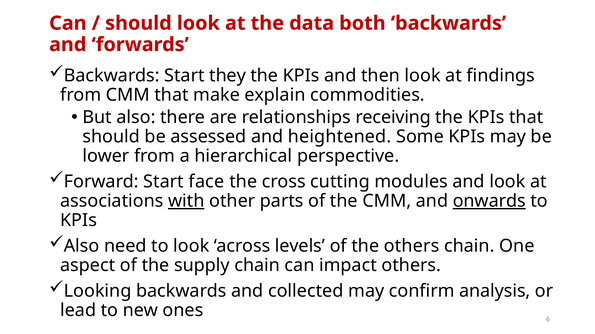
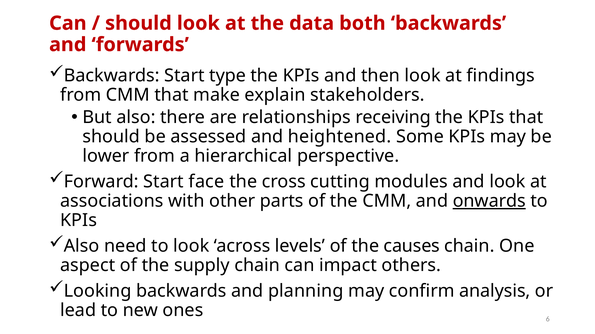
they: they -> type (228, 76)
commodities: commodities -> stakeholders (367, 95)
with underline: present -> none (186, 201)
the others: others -> causes (412, 246)
collected: collected -> planning (306, 291)
